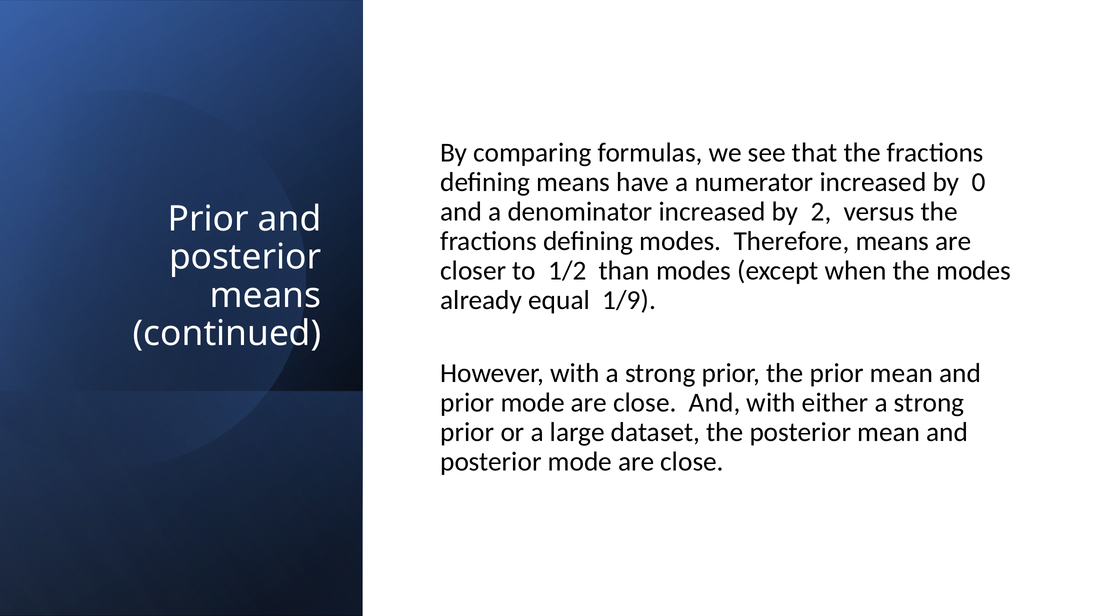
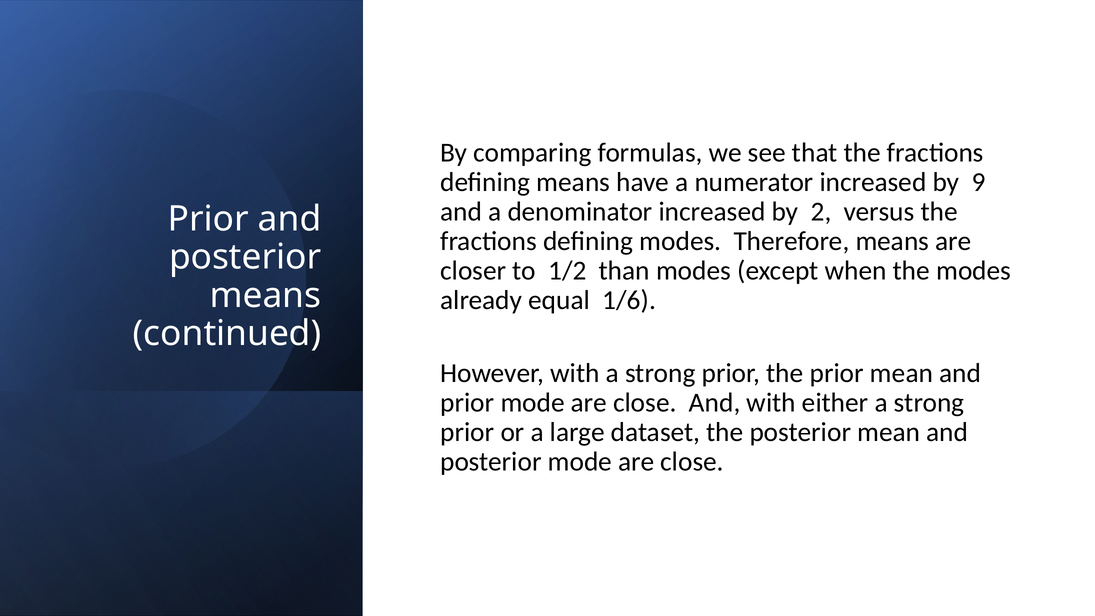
0: 0 -> 9 (979, 182)
1/9: 1/9 -> 1/6 (629, 300)
